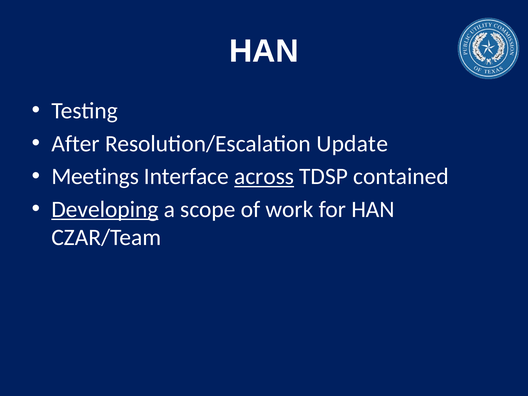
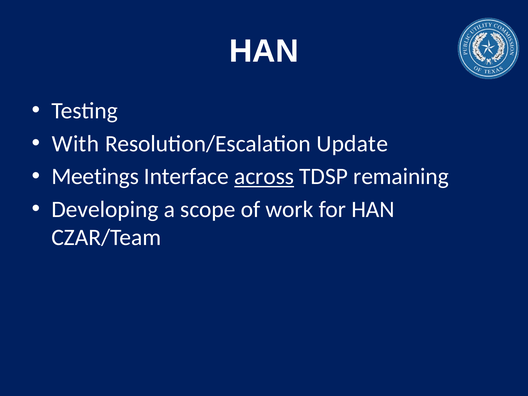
After: After -> With (75, 144)
contained: contained -> remaining (401, 176)
Developing underline: present -> none (105, 209)
